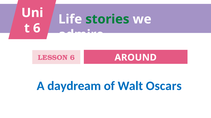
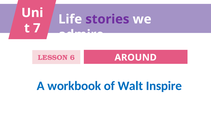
stories colour: green -> purple (107, 19)
6: 6 -> 7 (37, 28)
daydream: daydream -> workbook (74, 86)
Oscars: Oscars -> Inspire (164, 86)
